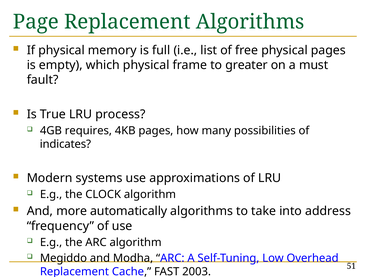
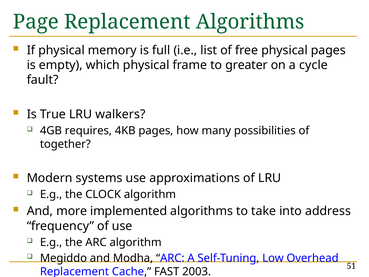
must: must -> cycle (314, 65)
process: process -> walkers (120, 114)
indicates: indicates -> together (65, 144)
automatically: automatically -> implemented (129, 211)
